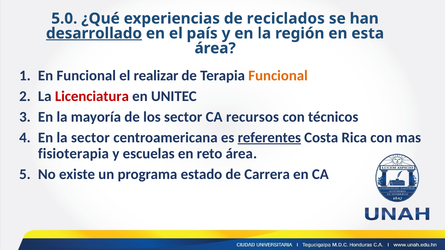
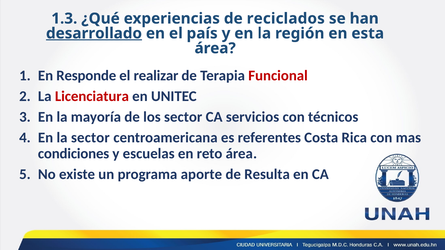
5.0: 5.0 -> 1.3 (64, 19)
En Funcional: Funcional -> Responde (86, 76)
Funcional colour: orange -> red (278, 76)
recursos: recursos -> servicios (253, 117)
referentes underline: present -> none (269, 138)
fisioterapia: fisioterapia -> condiciones (74, 154)
estado: estado -> aporte (201, 174)
Carrera: Carrera -> Resulta (267, 174)
